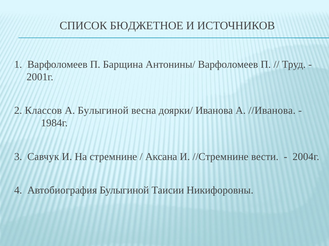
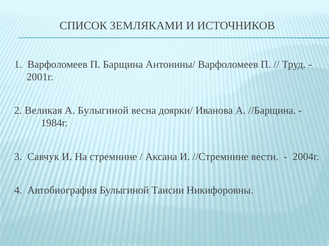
БЮДЖЕТНОЕ: БЮДЖЕТНОЕ -> ЗЕМЛЯКАМИ (147, 26)
Классов: Классов -> Великая (43, 111)
//Иванова: //Иванова -> //Барщина (272, 111)
